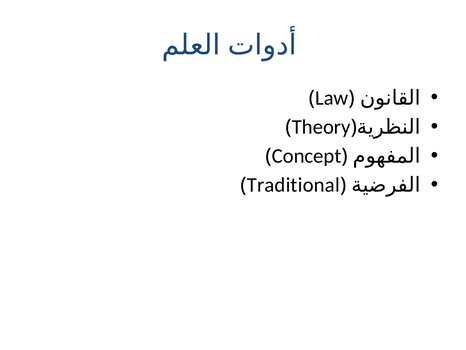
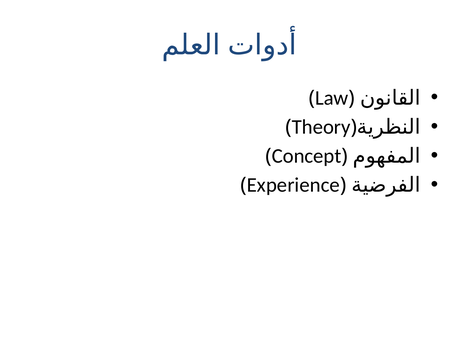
Traditional: Traditional -> Experience (293, 185)
